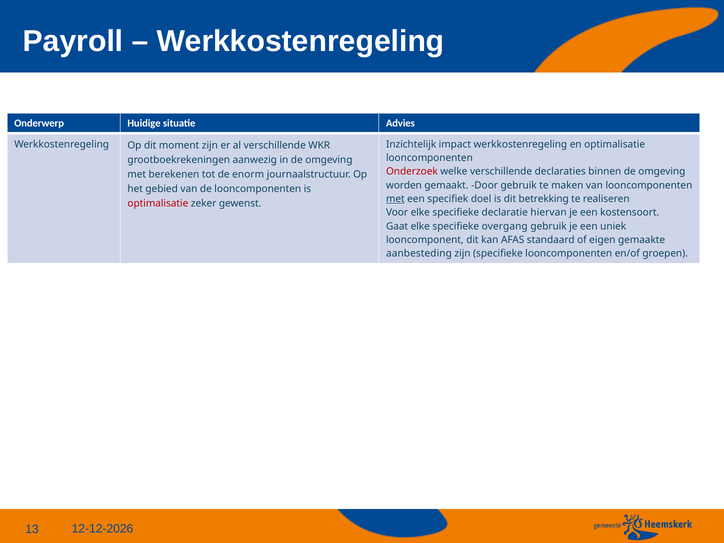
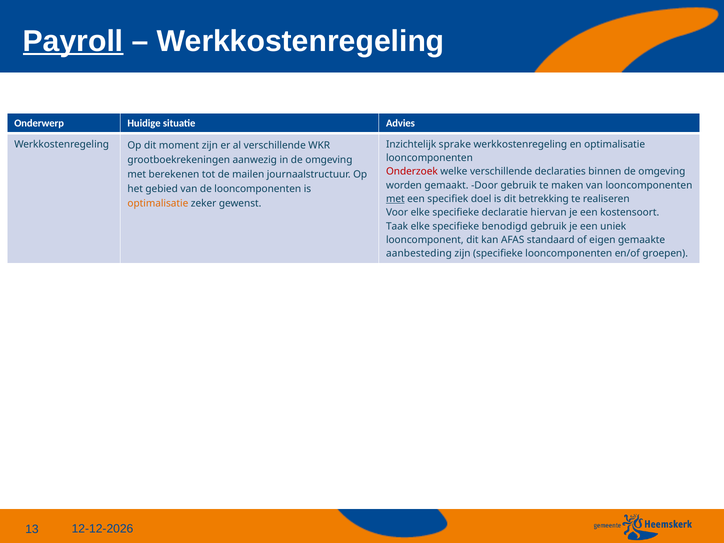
Payroll underline: none -> present (73, 41)
impact: impact -> sprake (455, 144)
enorm: enorm -> mailen (248, 174)
optimalisatie colour: red -> orange (158, 204)
Gaat: Gaat -> Taak (397, 226)
overgang: overgang -> benodigd (505, 226)
